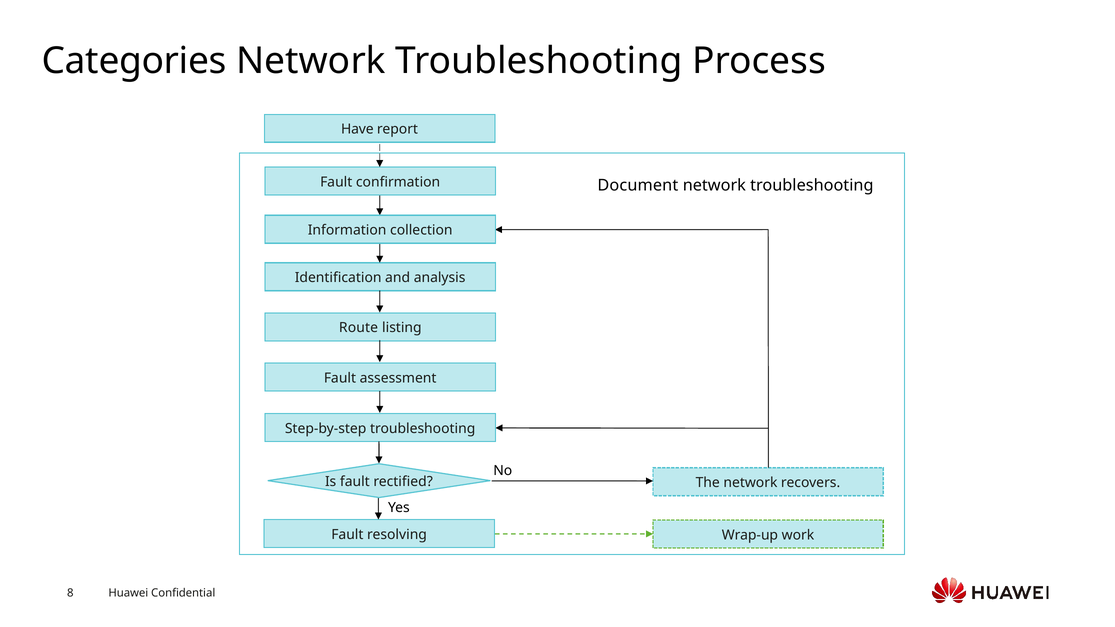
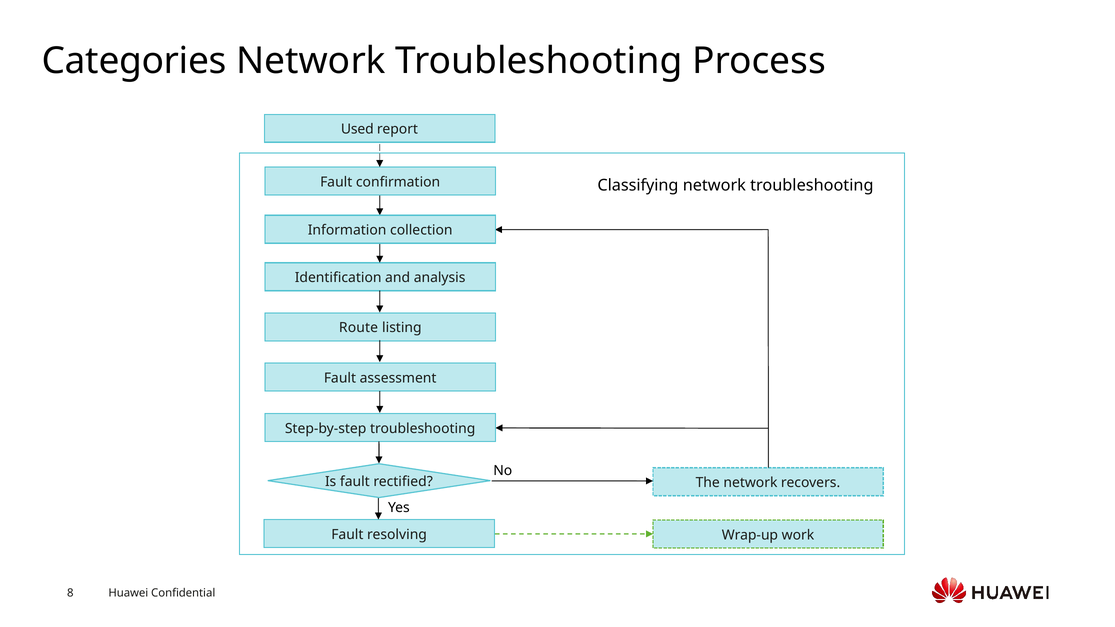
Have: Have -> Used (357, 129)
Document: Document -> Classifying (638, 185)
